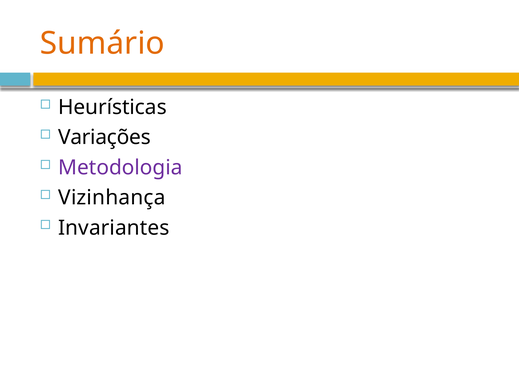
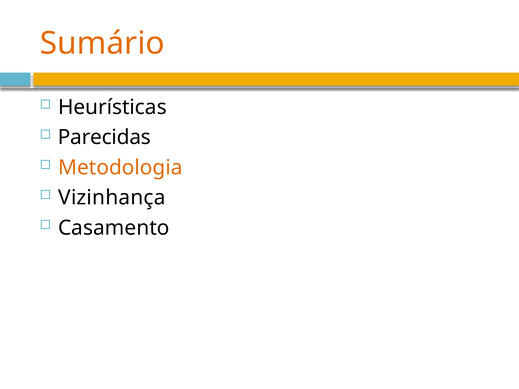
Variações: Variações -> Parecidas (104, 138)
Metodologia colour: purple -> orange (120, 168)
Invariantes: Invariantes -> Casamento (114, 228)
